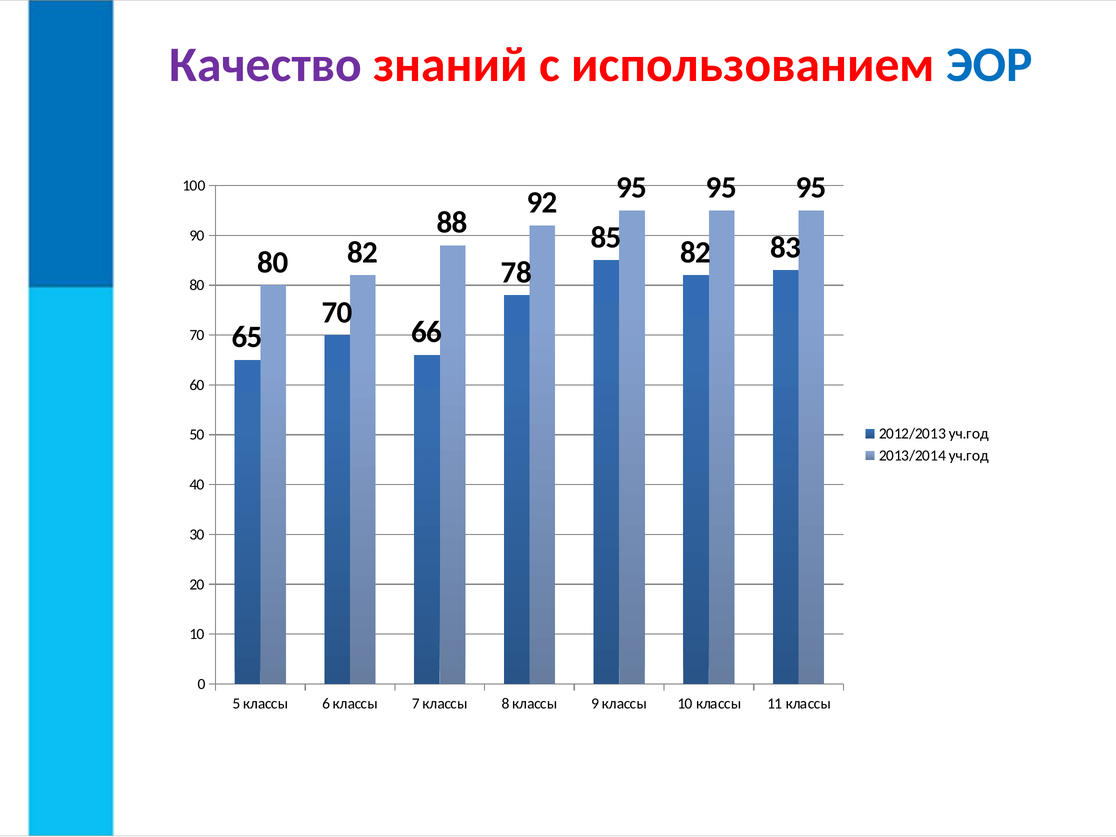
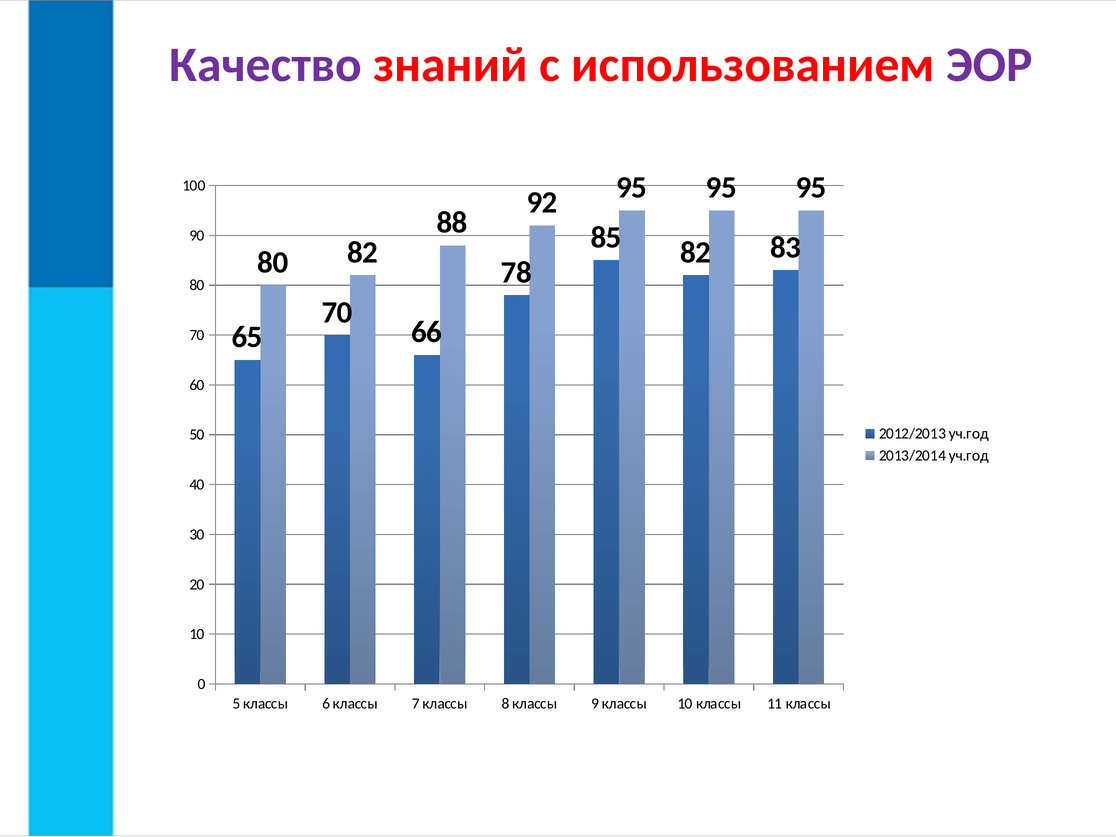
ЭОР colour: blue -> purple (989, 65)
